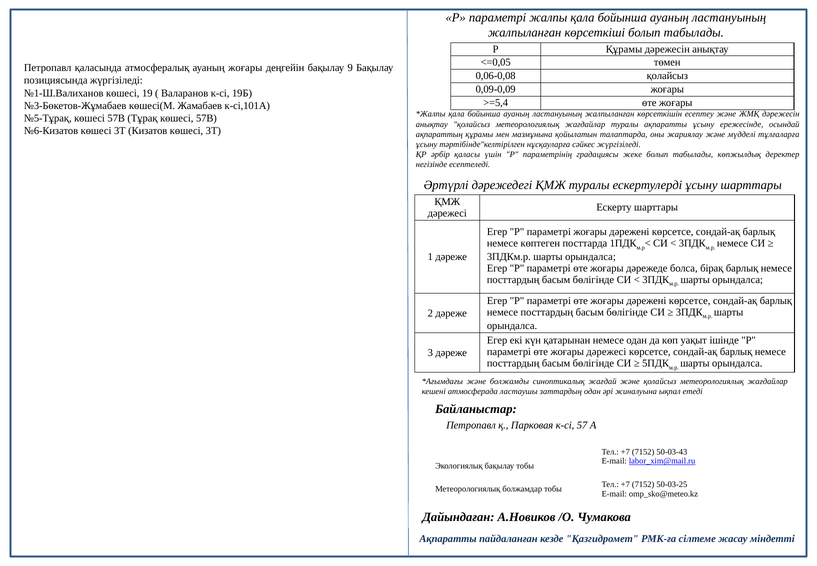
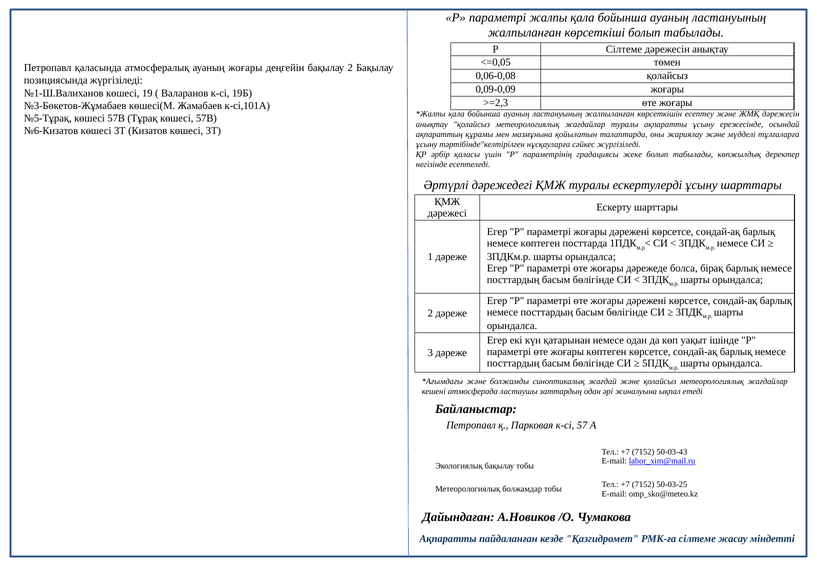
Р Құрамы: Құрамы -> Сілтеме (624, 49)
бақылау 9: 9 -> 2 (350, 68)
>=5,4: >=5,4 -> >=2,3 (496, 103)
жоғары дәрежесі: дәрежесі -> көптеген (606, 352)
